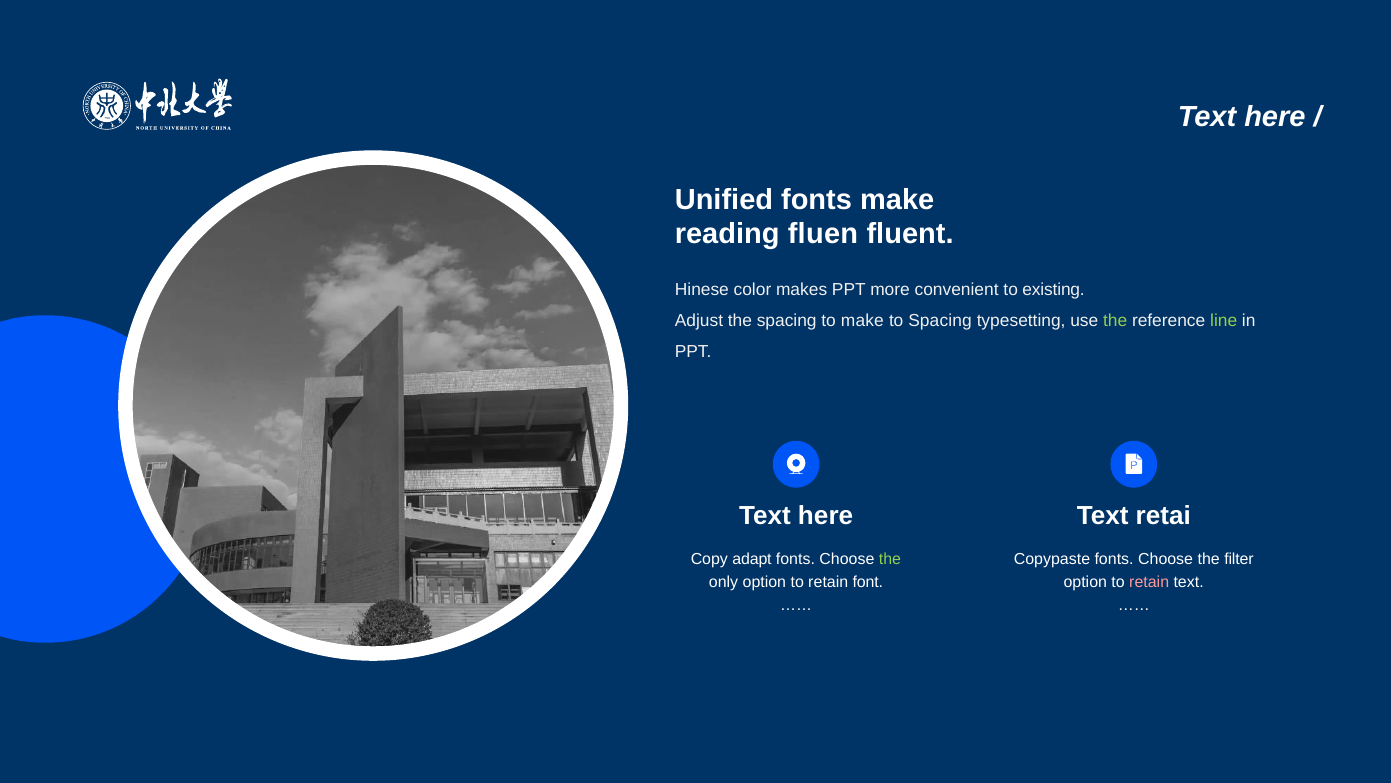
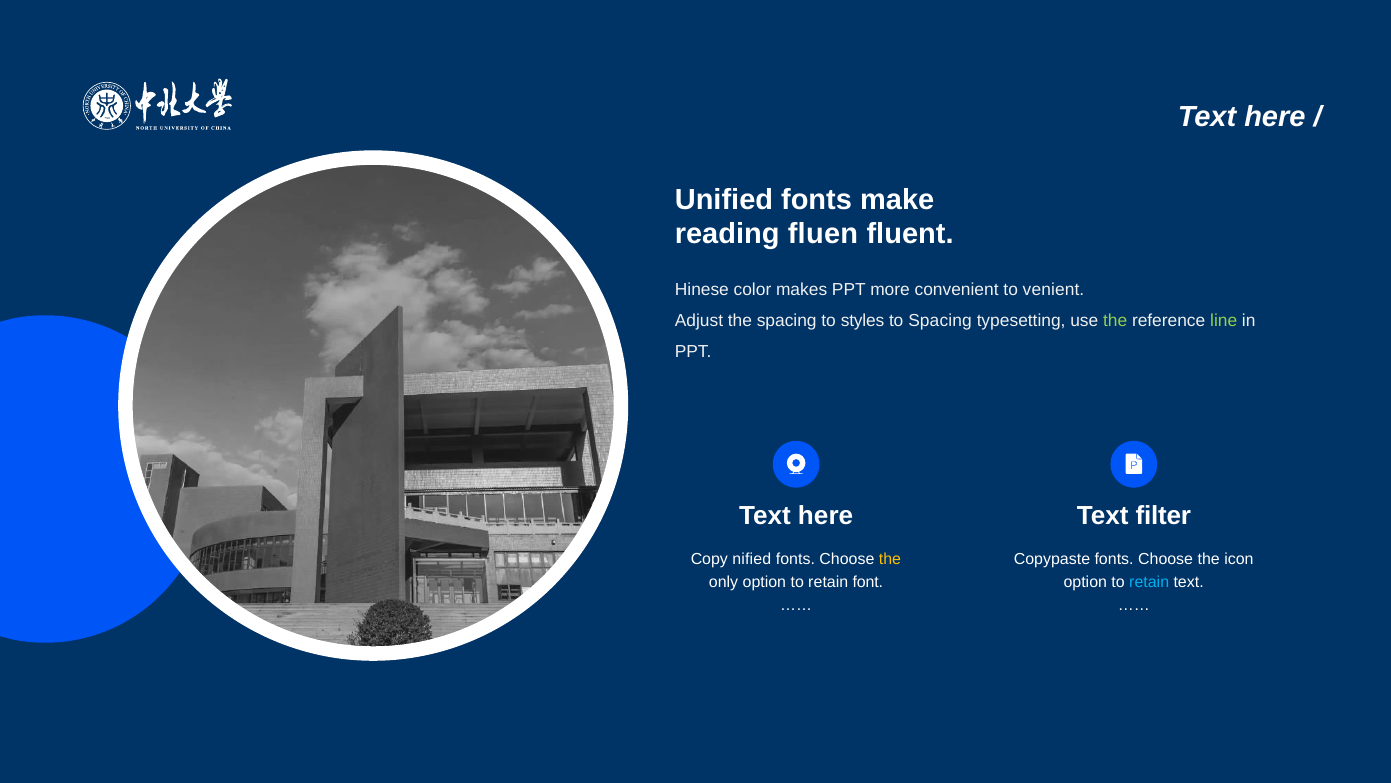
existing: existing -> venient (1054, 289)
to make: make -> styles (863, 321)
retai: retai -> filter (1163, 516)
adapt: adapt -> nified (752, 559)
the colour: light green -> yellow (890, 559)
filter: filter -> icon (1239, 559)
retain colour: pink -> light blue (1149, 582)
